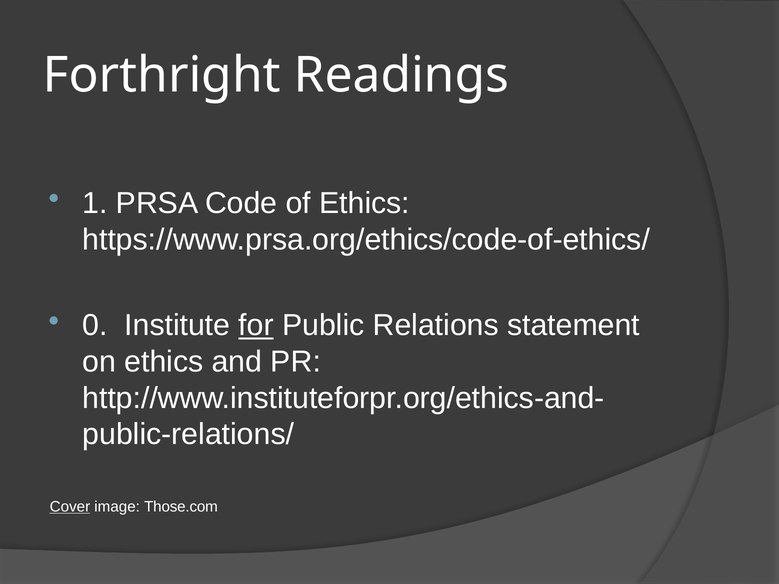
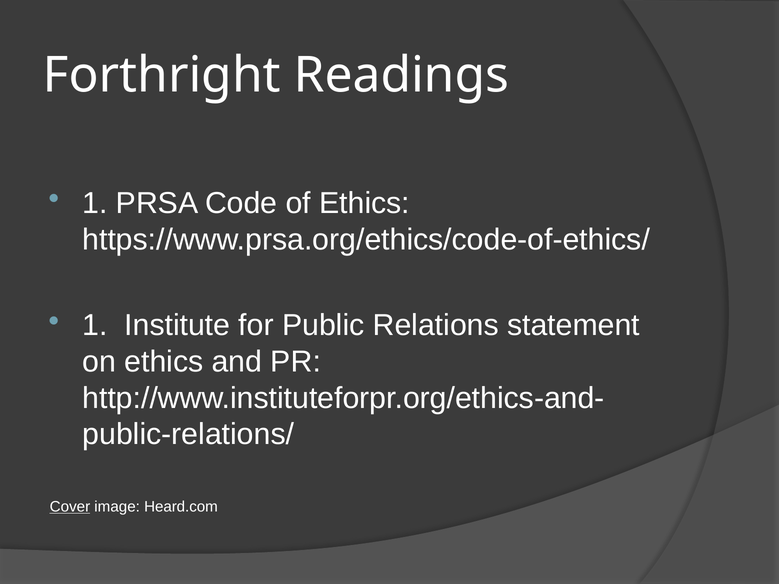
0: 0 -> 1 (95, 325)
for underline: present -> none (256, 325)
Those.com: Those.com -> Heard.com (181, 507)
